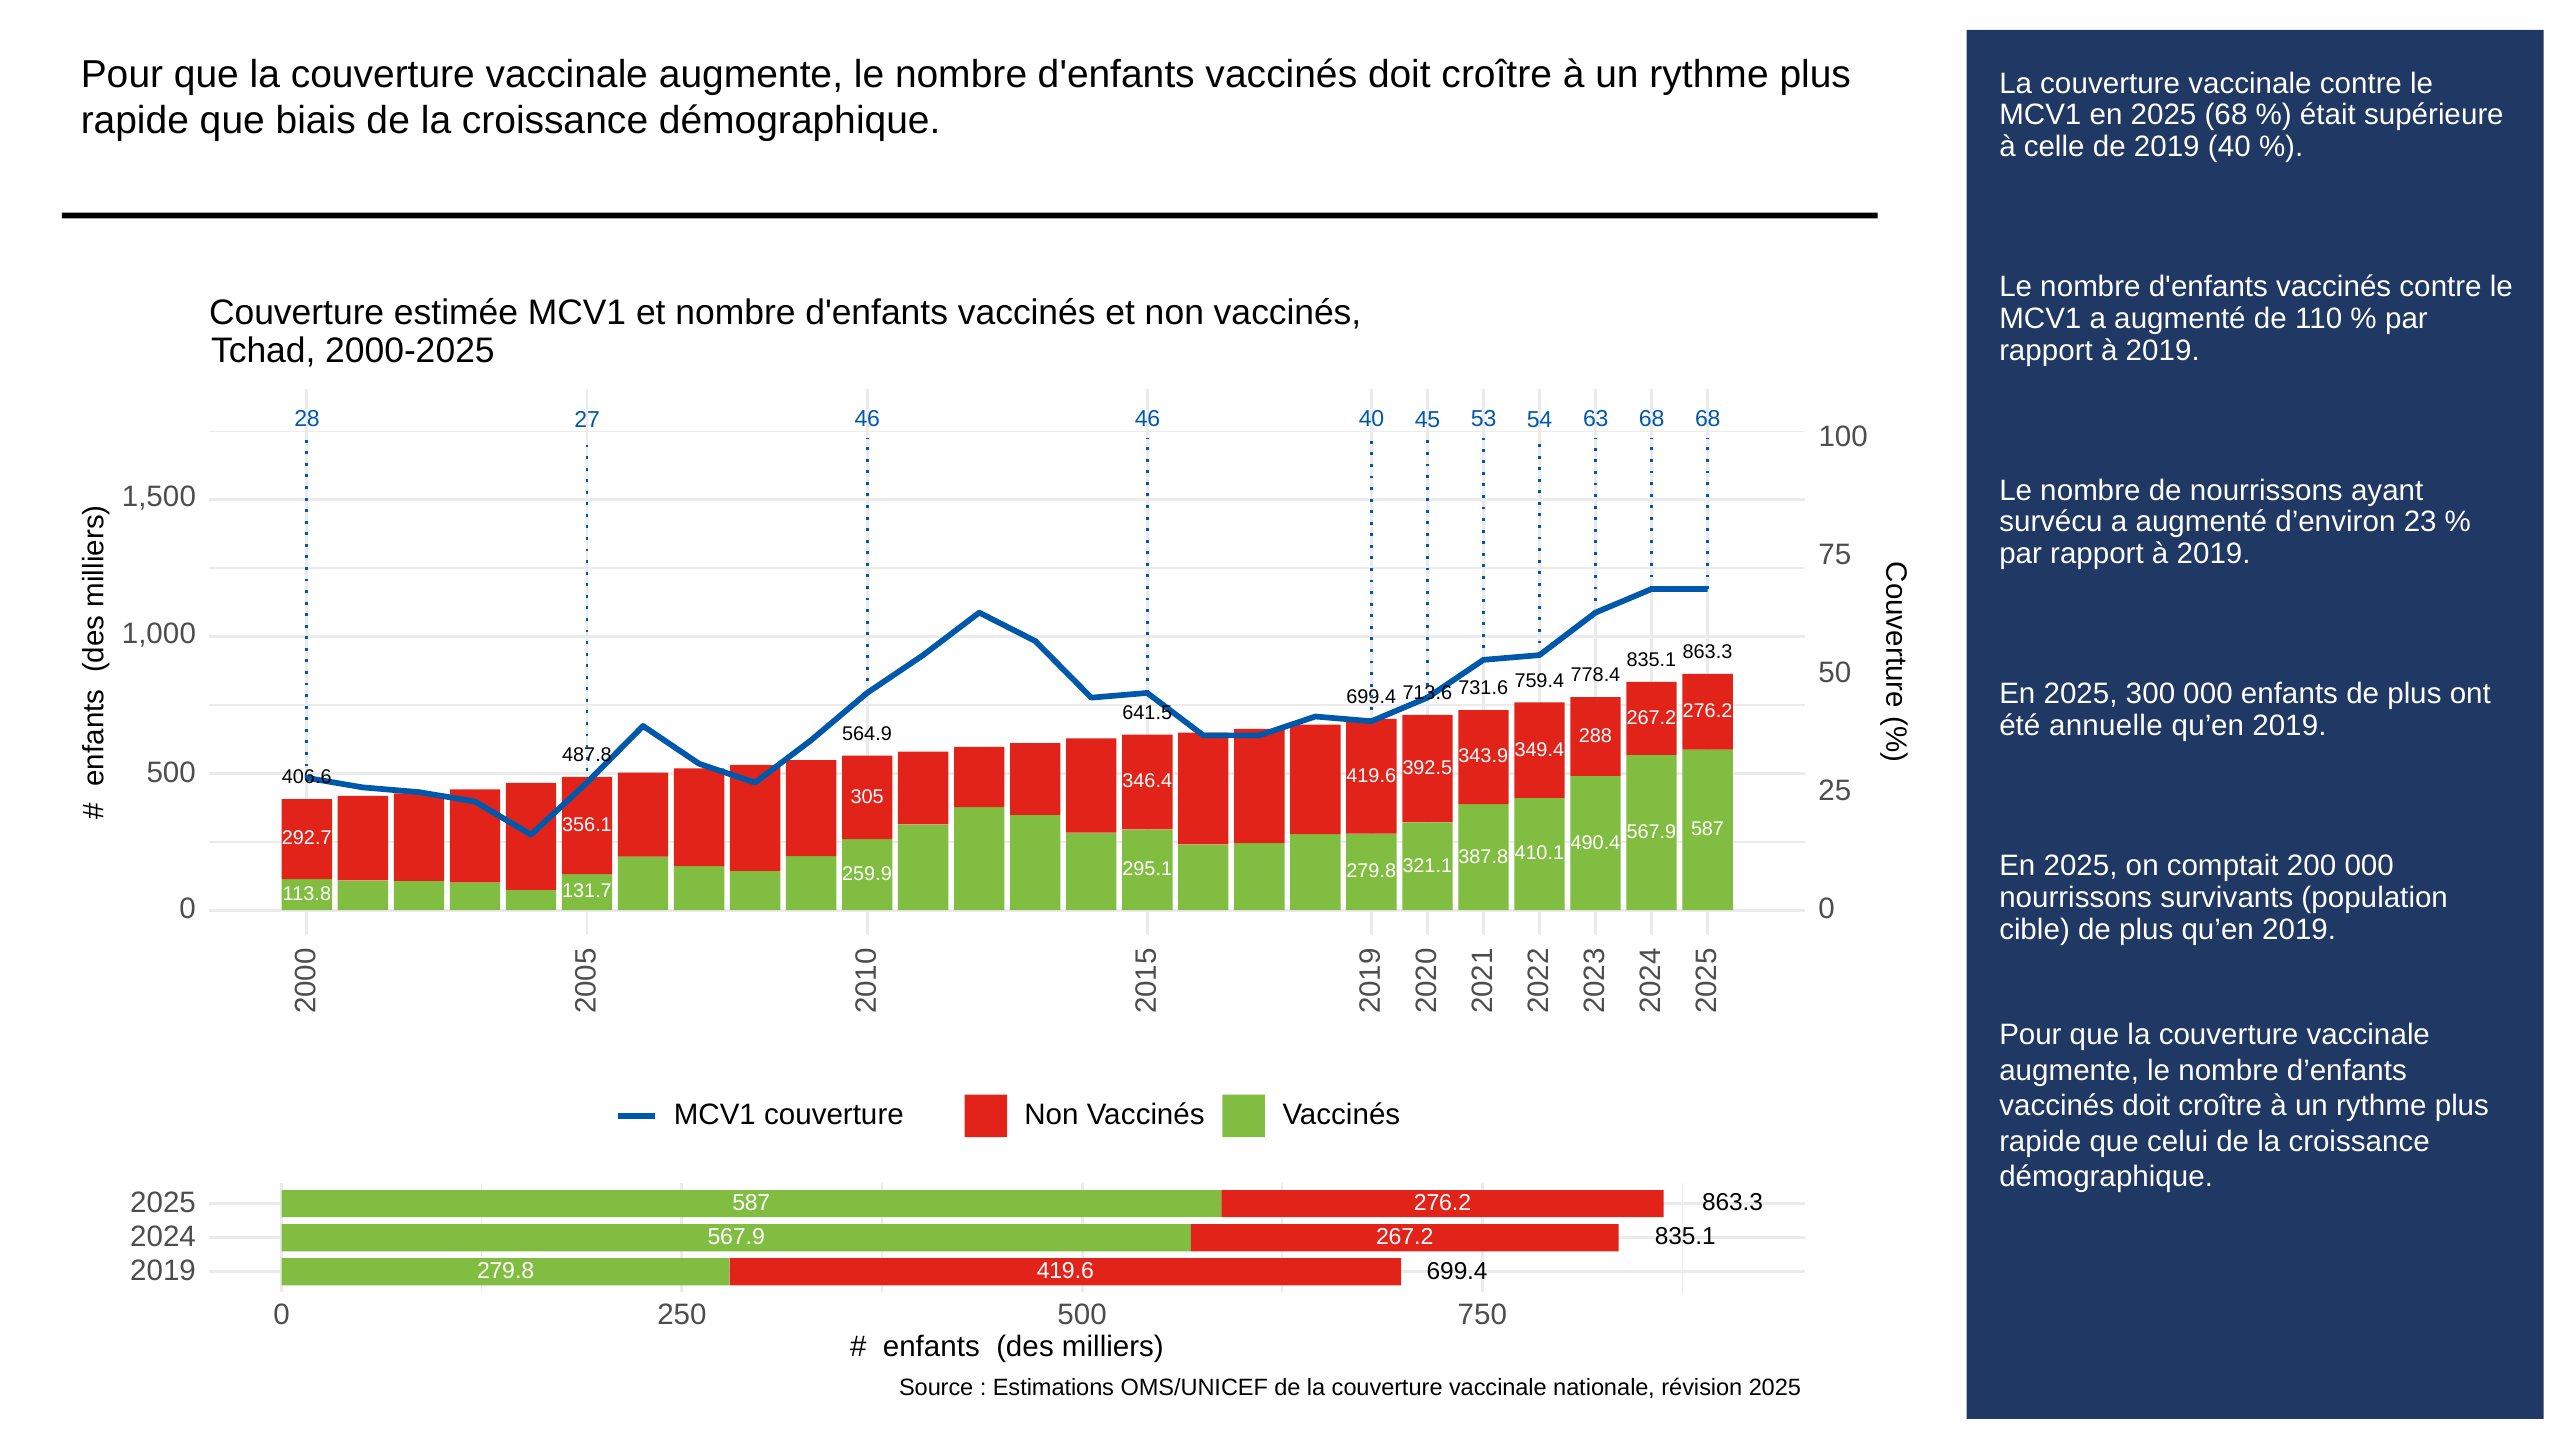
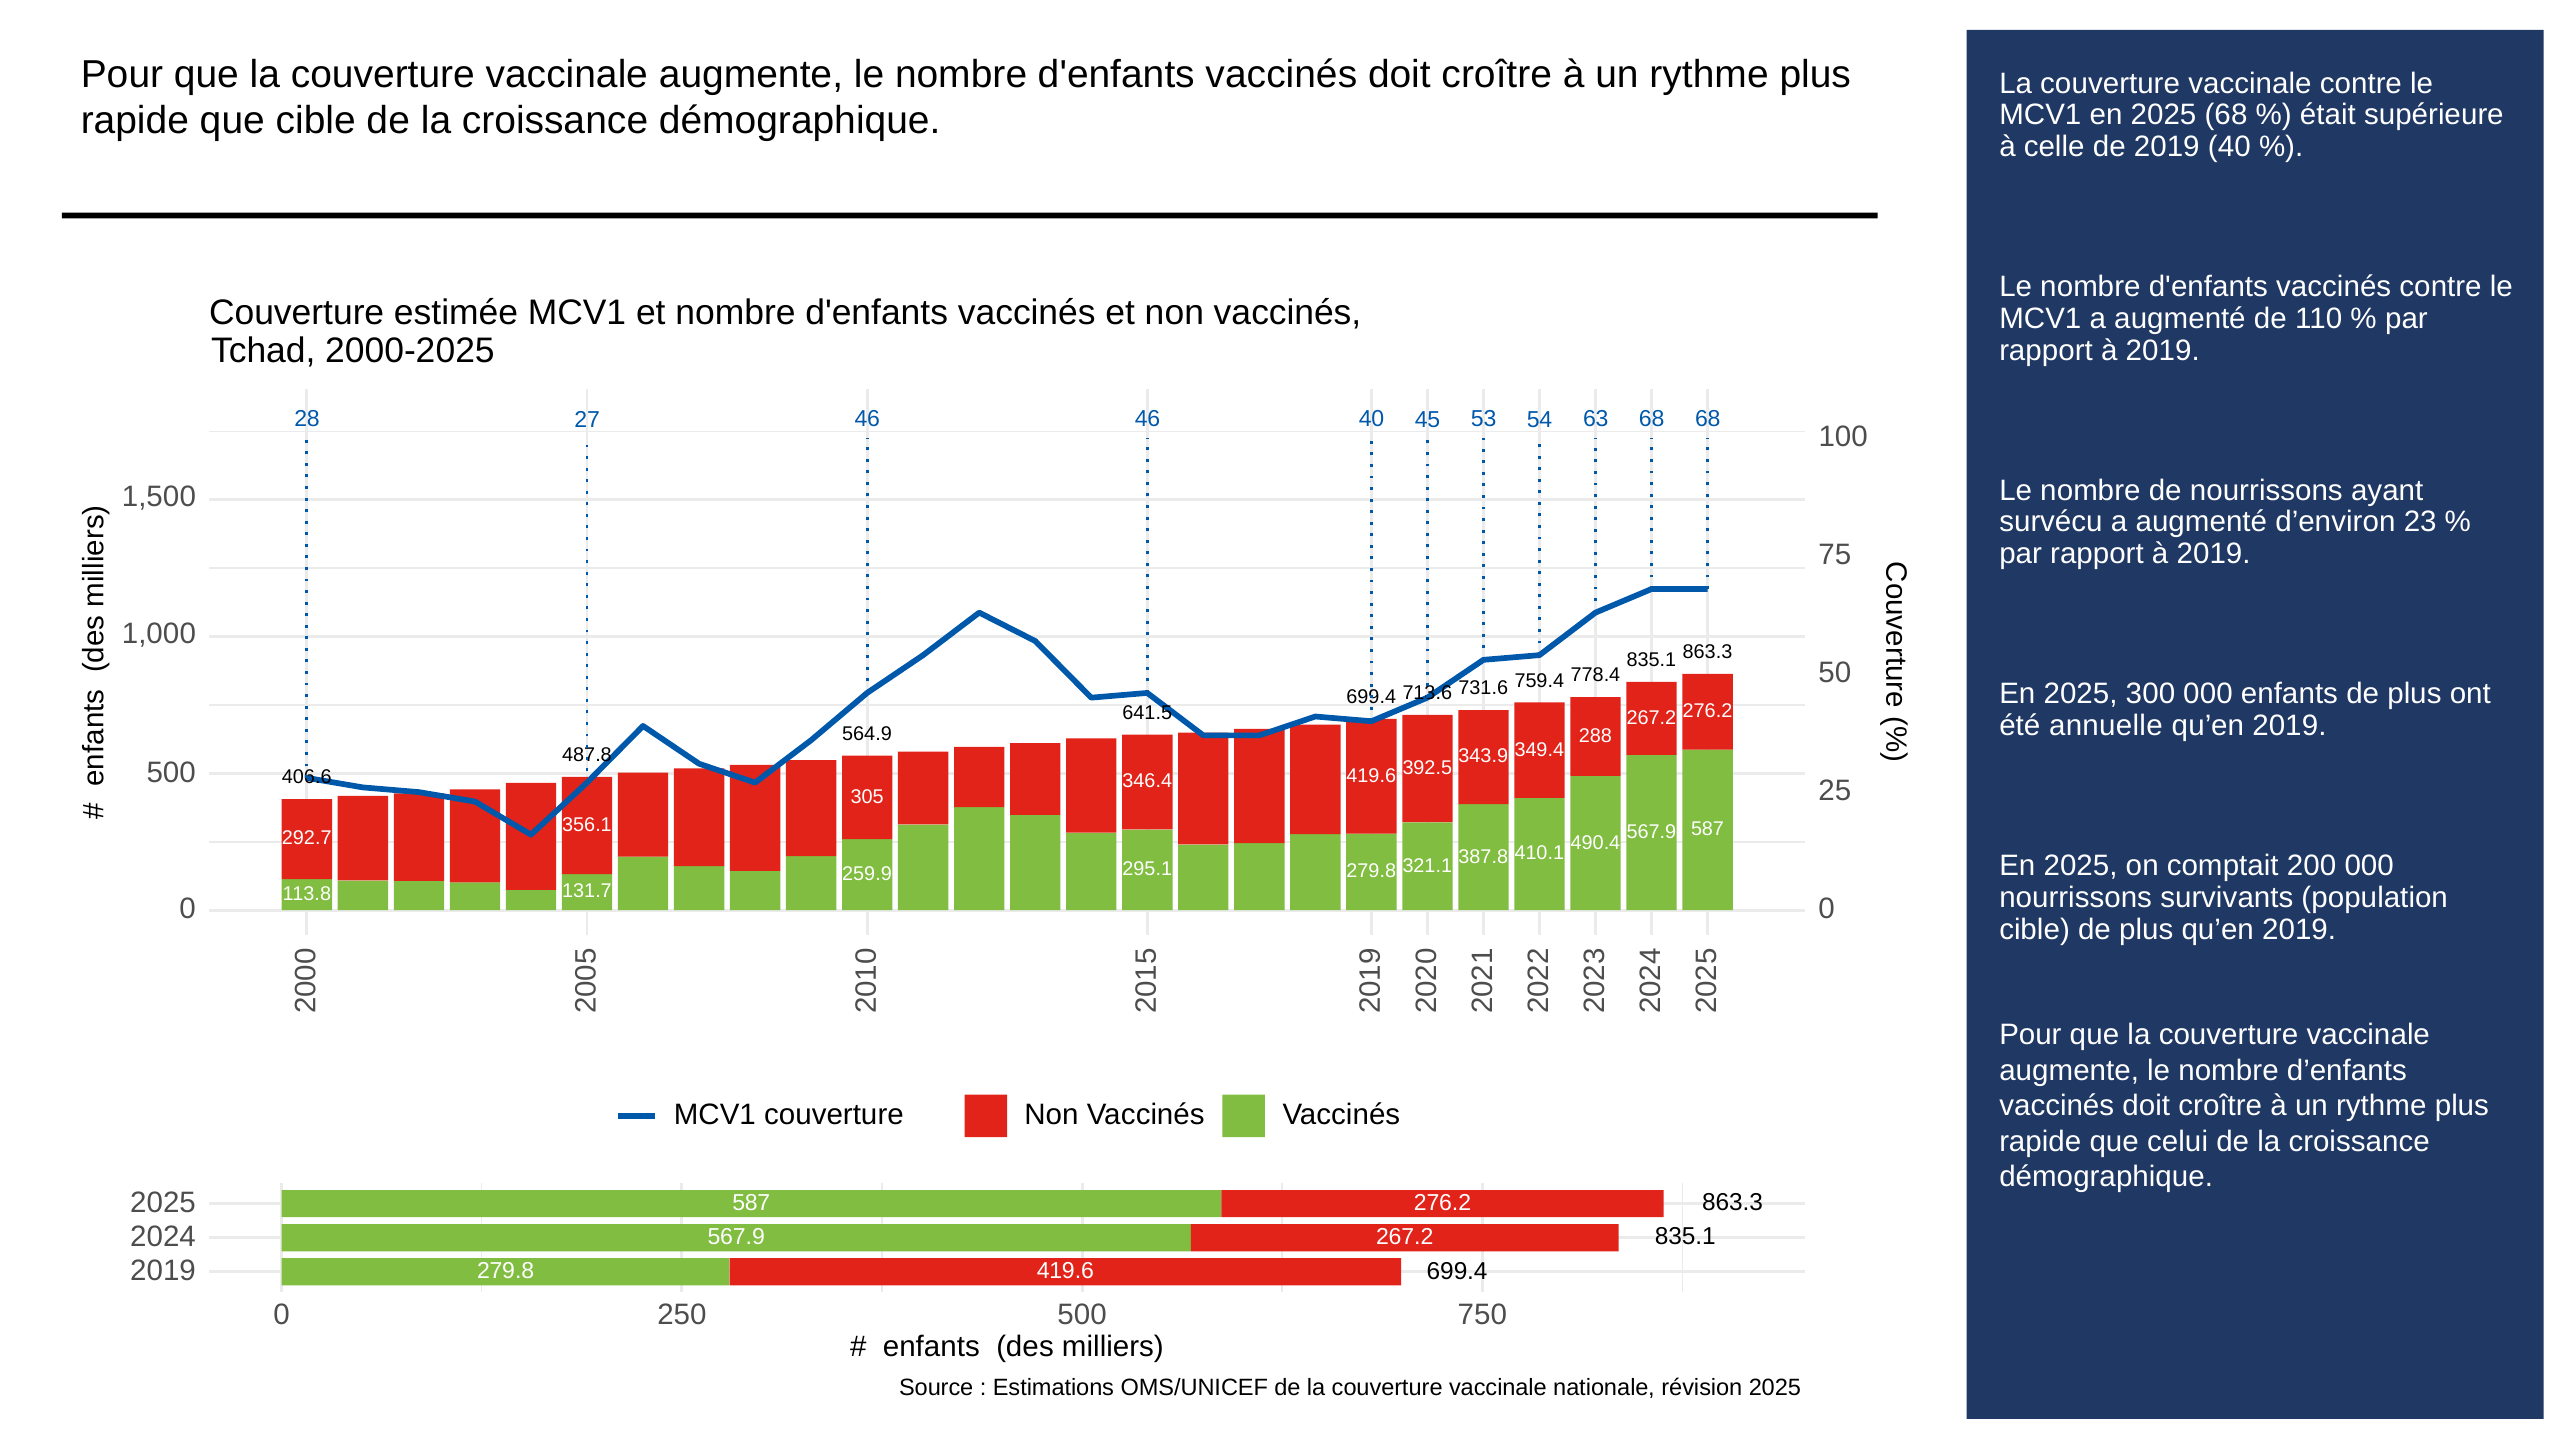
que biais: biais -> cible (316, 121)
